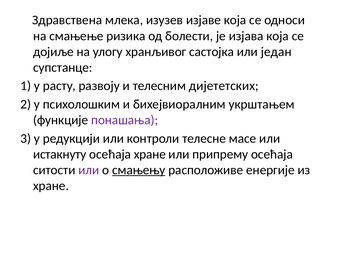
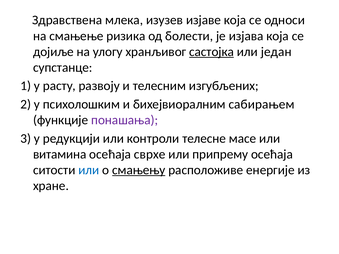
састојка underline: none -> present (212, 52)
дијететских: дијететских -> изгубљених (224, 86)
укрштањем: укрштањем -> сабирањем (262, 104)
истакнуту: истакнуту -> витамина (60, 154)
осећаја хране: хране -> сврхе (150, 154)
или colour: purple -> blue (89, 170)
